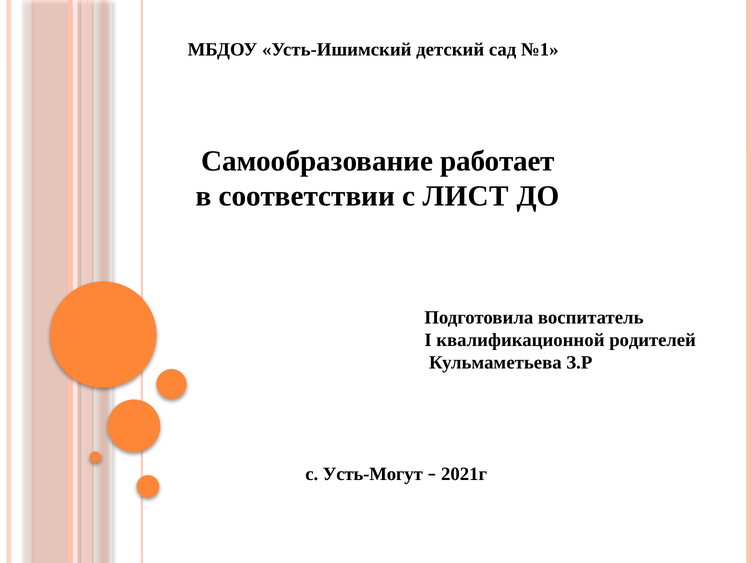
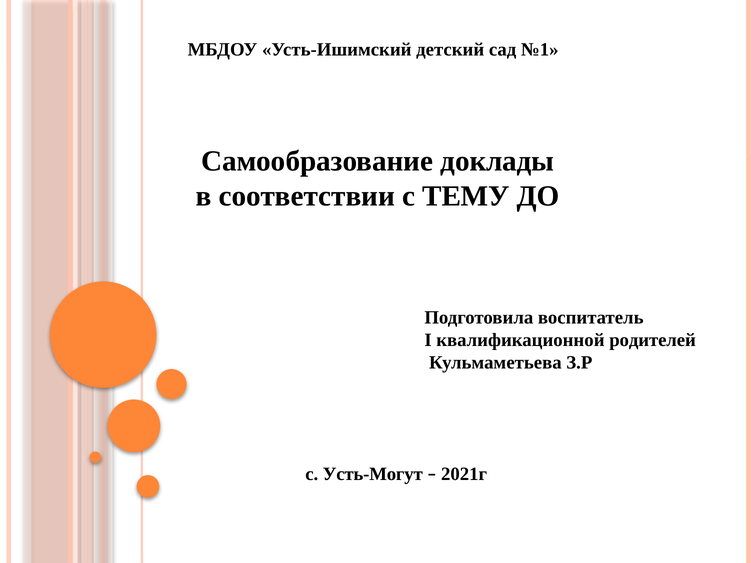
работает: работает -> доклады (497, 161)
ЛИСТ: ЛИСТ -> ТЕМУ (466, 196)
